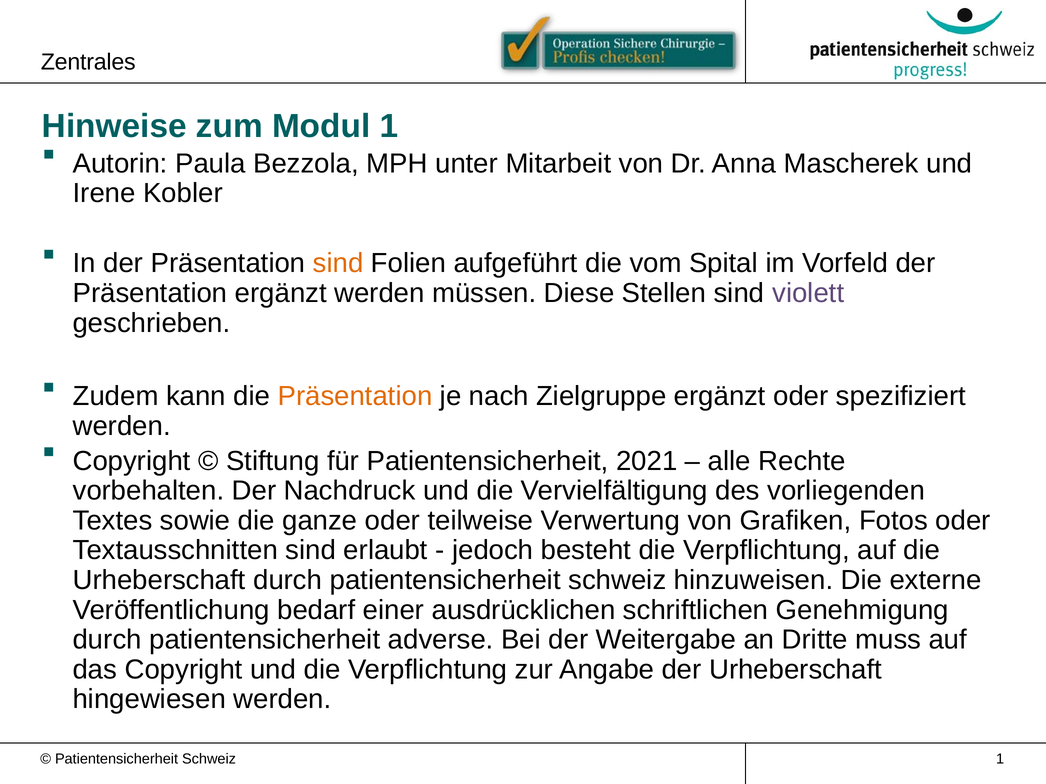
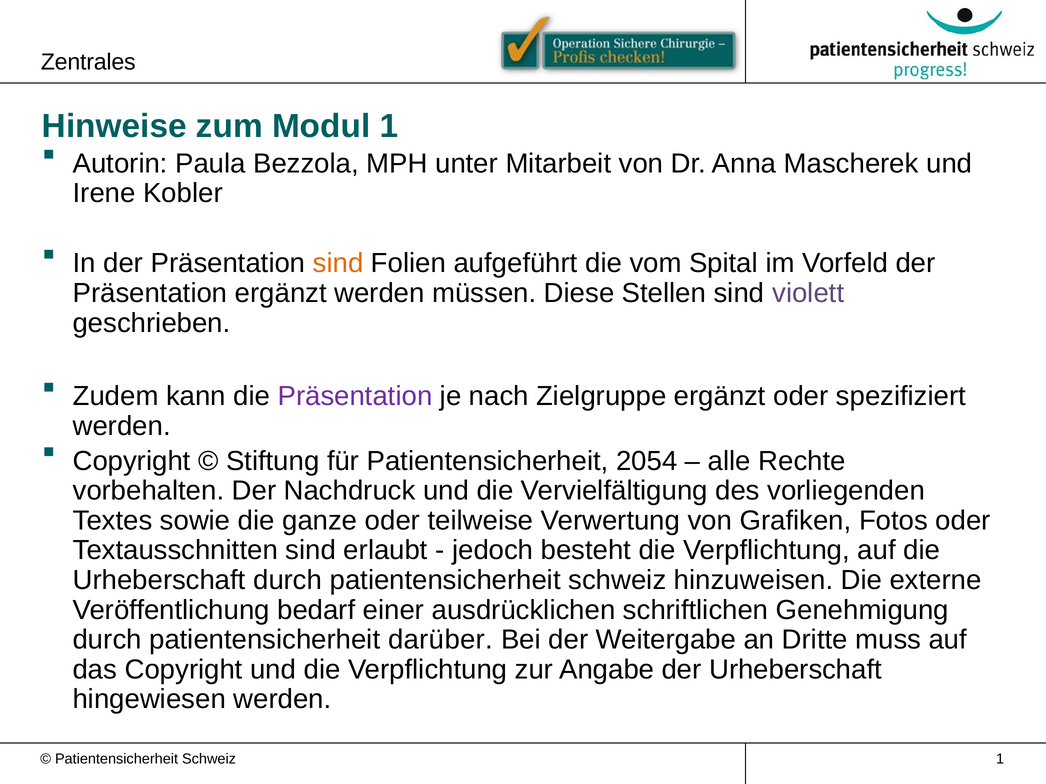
Präsentation colour: orange -> purple (355, 396)
2021: 2021 -> 2054 (647, 461)
adverse: adverse -> darüber (441, 640)
